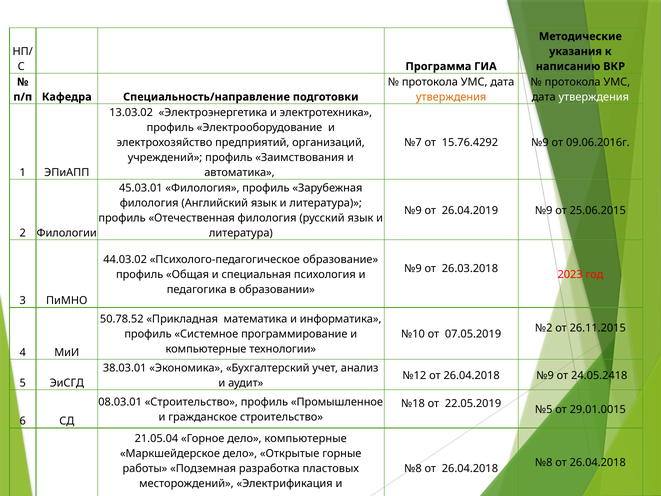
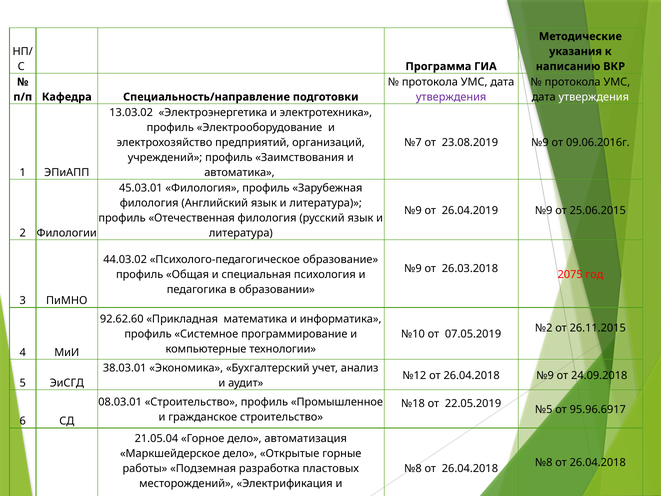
утверждения colour: orange -> purple (451, 97)
15.76.4292: 15.76.4292 -> 23.08.2019 (470, 142)
2023: 2023 -> 2075 (570, 274)
50.78.52: 50.78.52 -> 92.62.60 (122, 319)
24.05.2418: 24.05.2418 -> 24.09.2018 (599, 375)
29.01.0015: 29.01.0015 -> 95.96.6917 (598, 410)
дело компьютерные: компьютерные -> автоматизация (306, 438)
